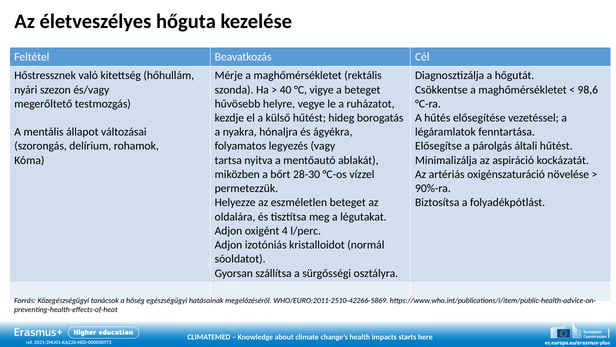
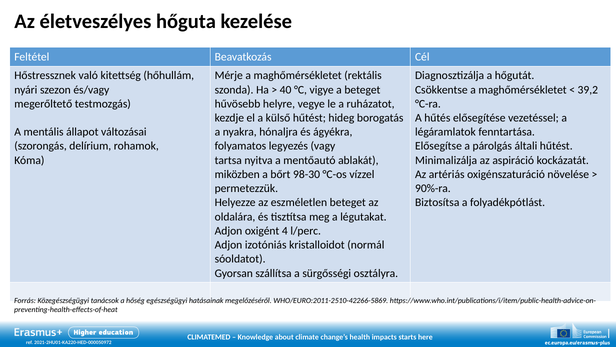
98,6: 98,6 -> 39,2 (588, 90)
28-30: 28-30 -> 98-30 (307, 174)
